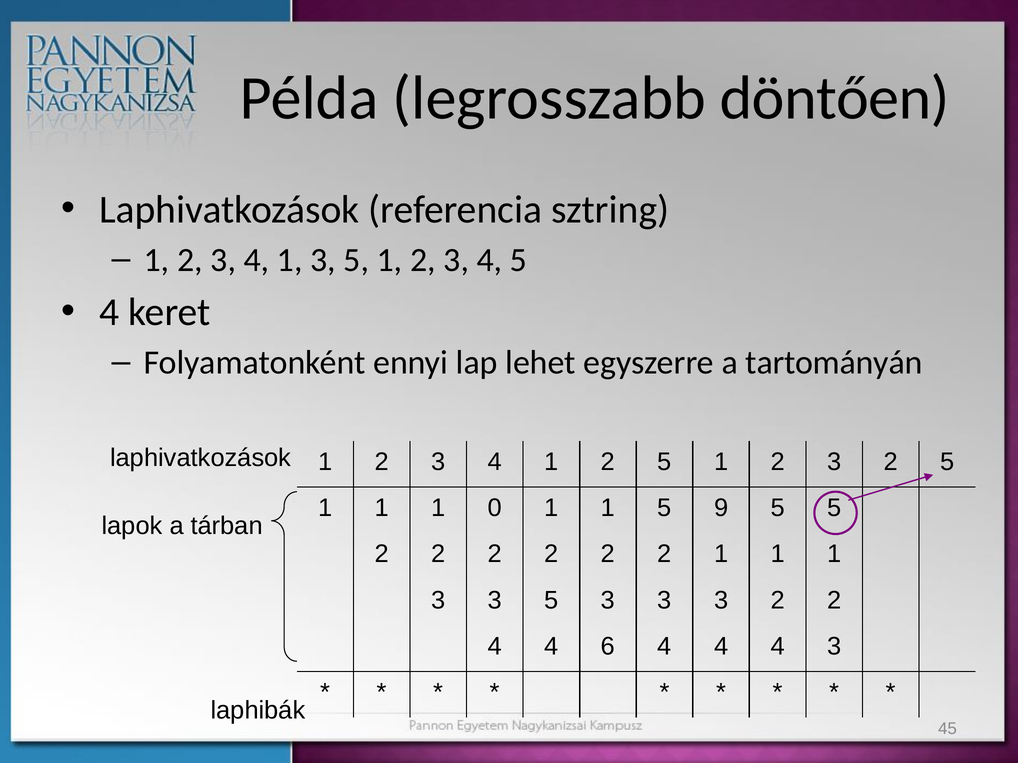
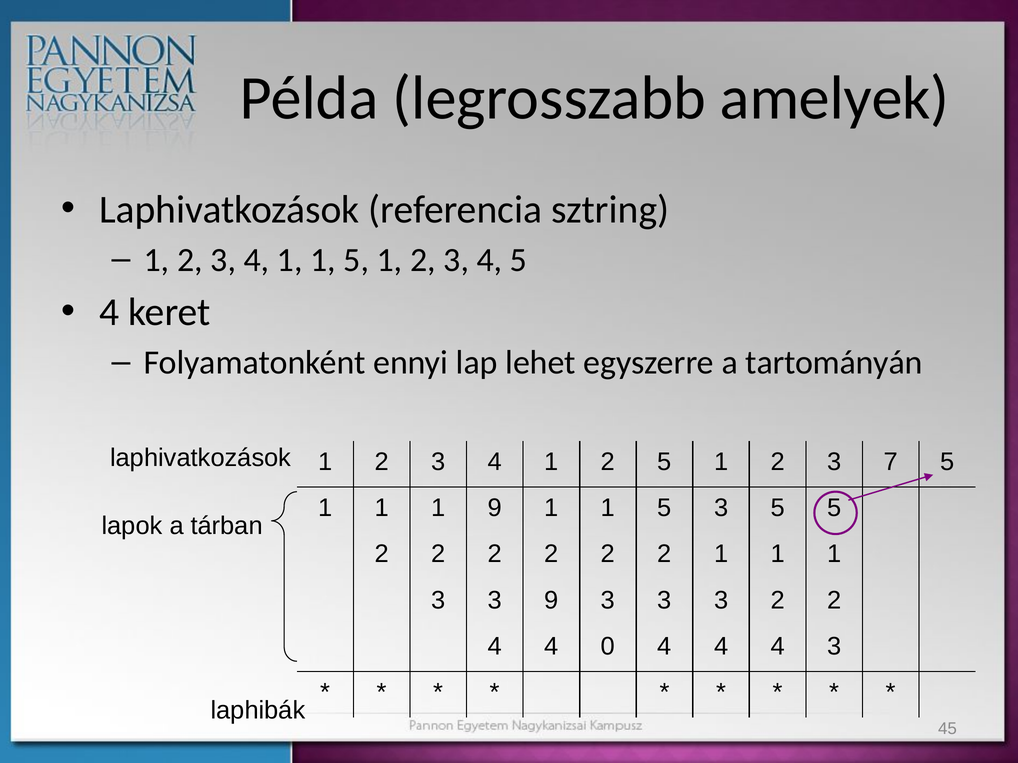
döntően: döntően -> amelyek (835, 99)
4 1 3: 3 -> 1 (323, 260)
2 3 2: 2 -> 7 (891, 462)
1 0: 0 -> 9 (495, 508)
5 9: 9 -> 3 (721, 508)
3 3 5: 5 -> 9 (551, 601)
6: 6 -> 0 (608, 647)
